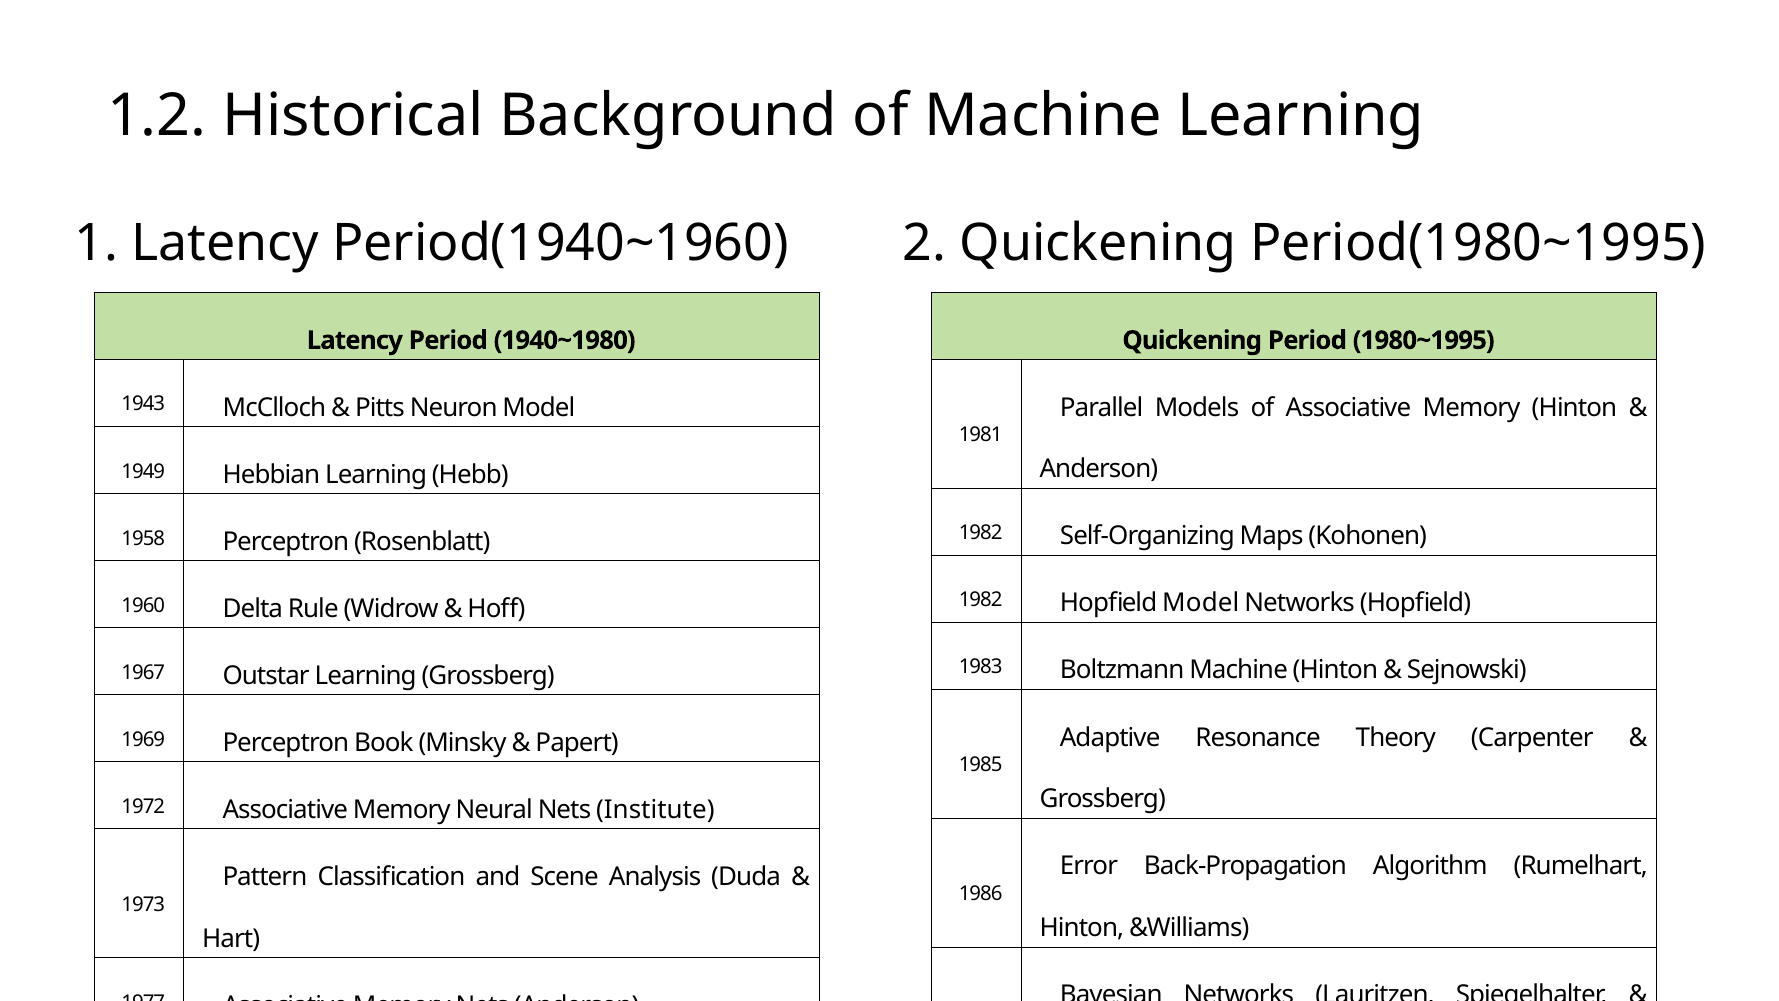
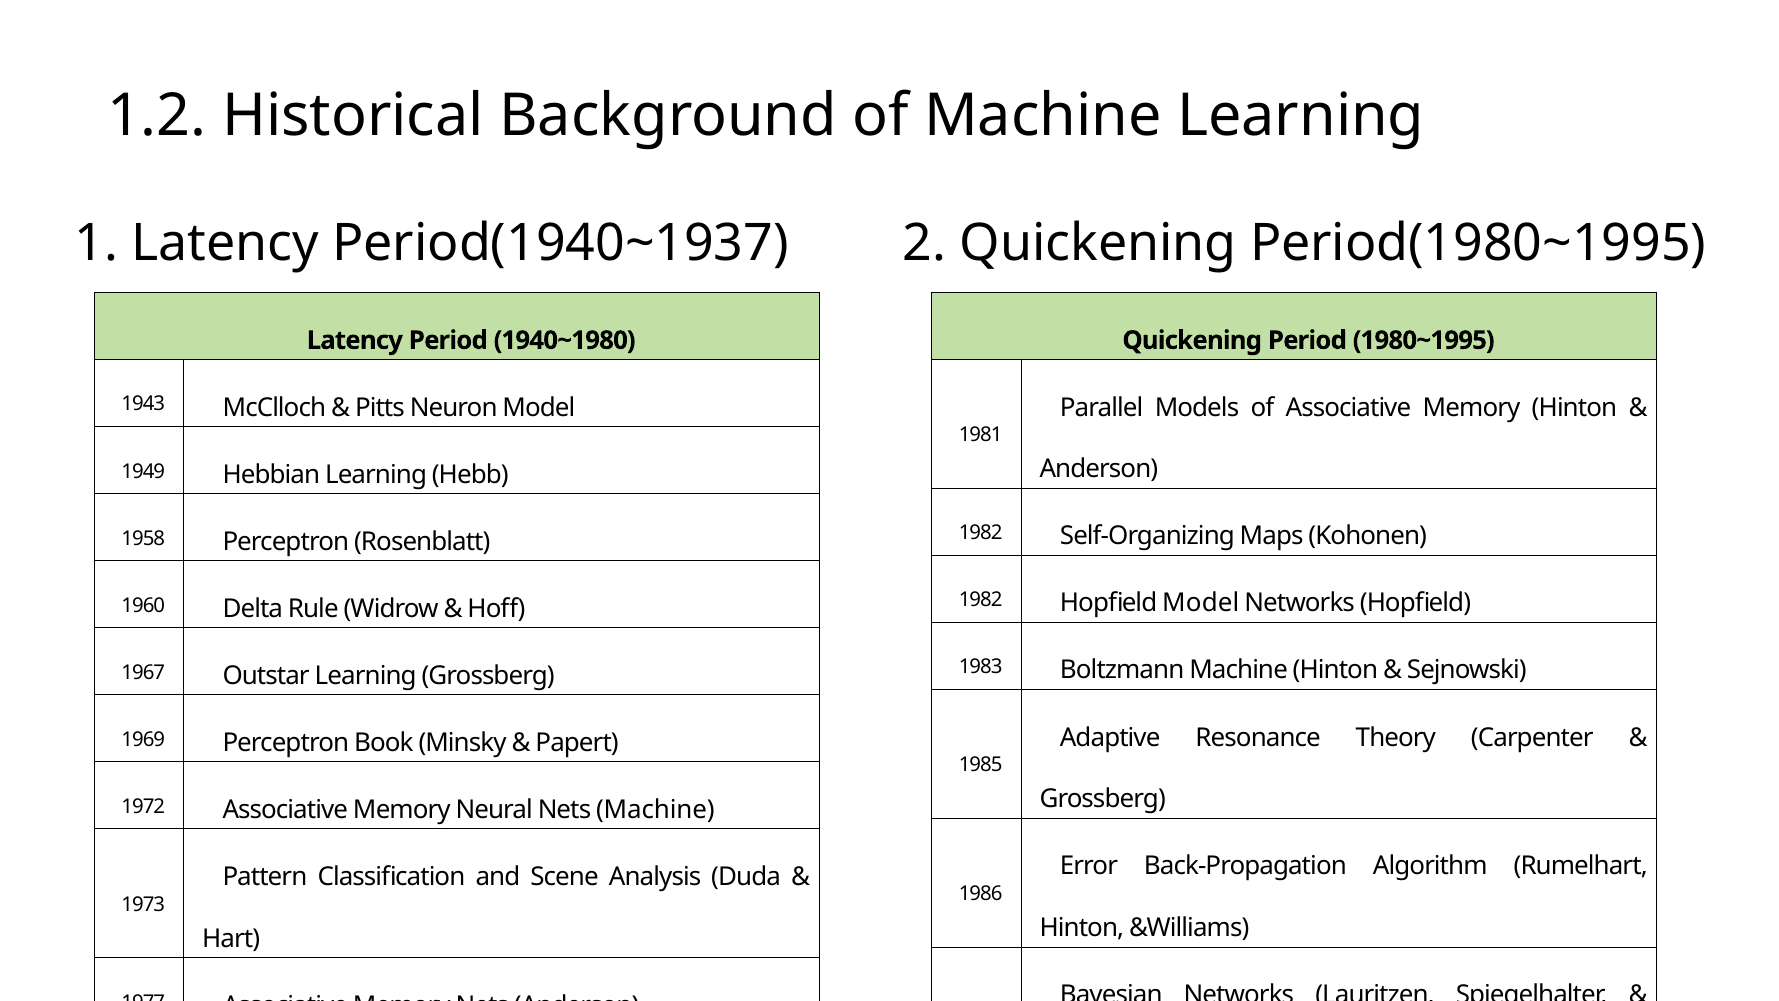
Period(1940~1960: Period(1940~1960 -> Period(1940~1937 (561, 244)
Nets Institute: Institute -> Machine (655, 809)
